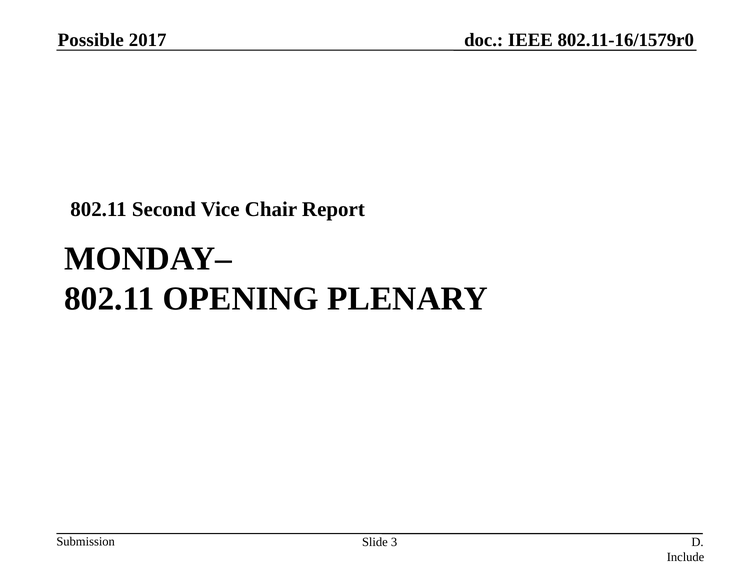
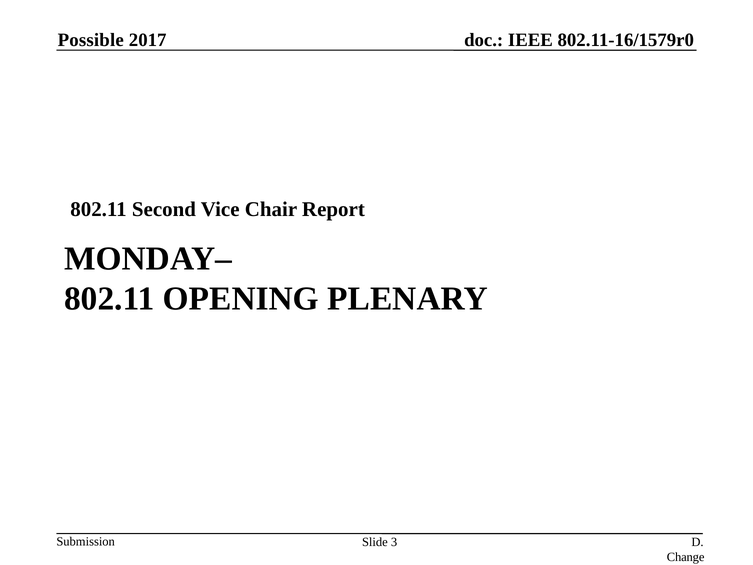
Include: Include -> Change (686, 557)
